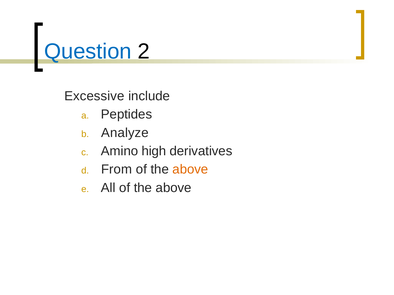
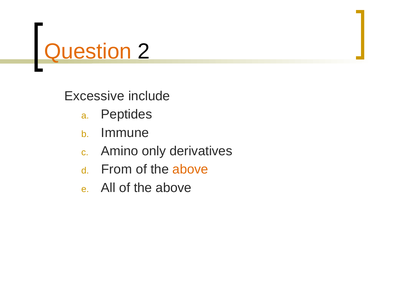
Question colour: blue -> orange (88, 51)
Analyze: Analyze -> Immune (125, 133)
high: high -> only (154, 151)
